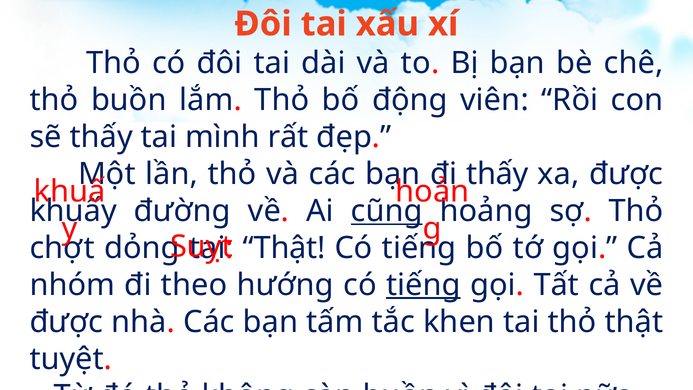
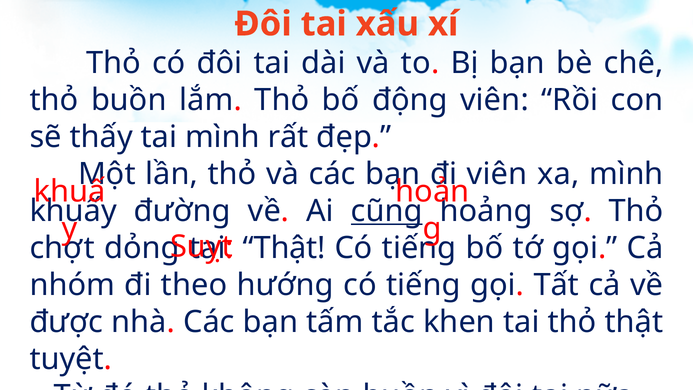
thấy: thấy -> viên (497, 174)
xa được: được -> mình (626, 174)
tiếng underline: present -> none (423, 285)
